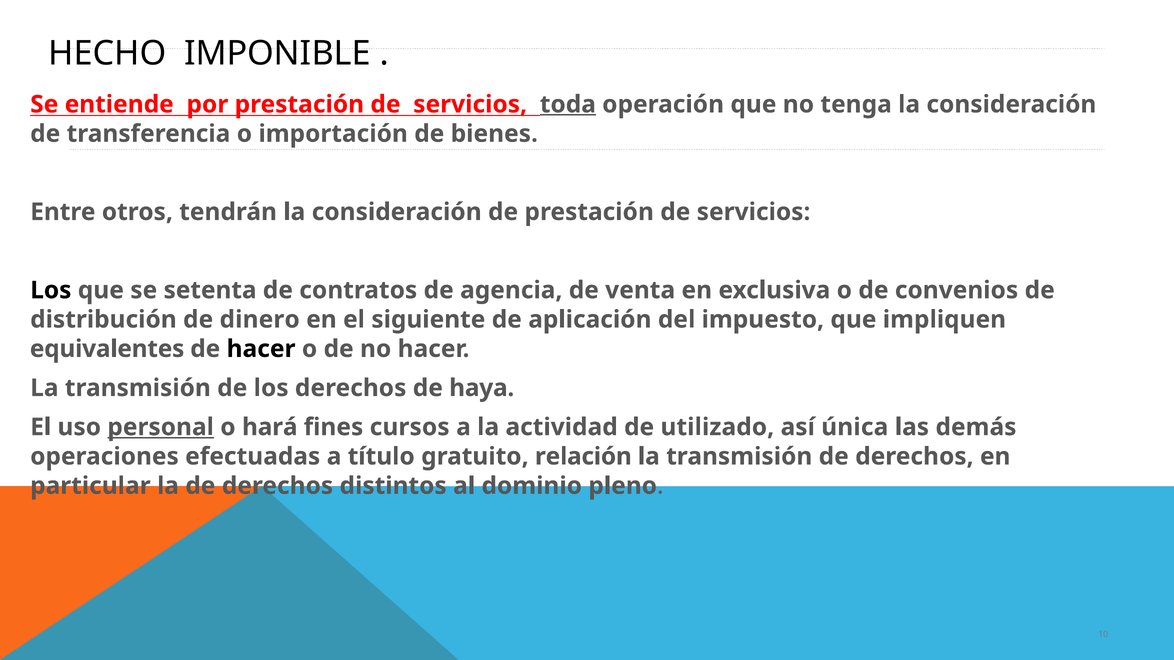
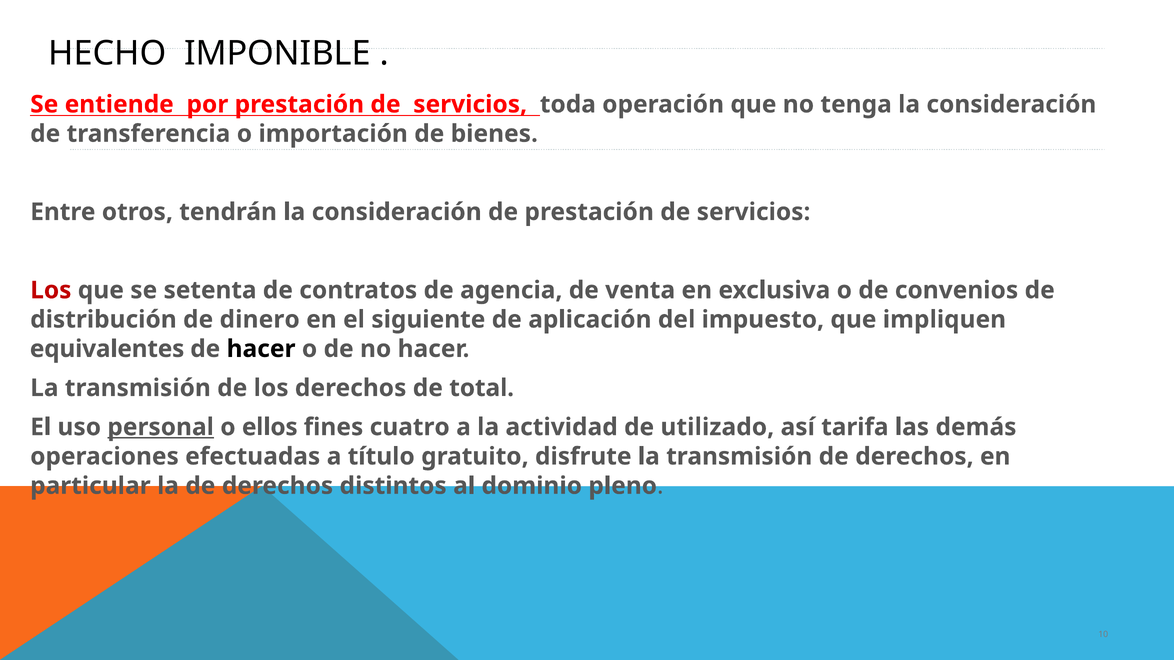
toda underline: present -> none (568, 104)
Los colour: black -> red (51, 290)
haya: haya -> total (482, 388)
hará: hará -> ellos (270, 427)
cursos: cursos -> cuatro (410, 427)
única: única -> tarifa (855, 427)
relación: relación -> disfrute (583, 457)
